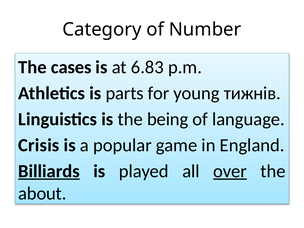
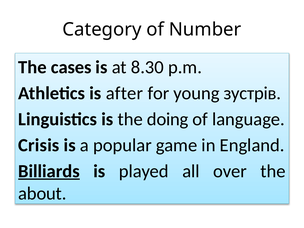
6.83: 6.83 -> 8.30 (147, 67)
parts: parts -> after (124, 93)
тижнів: тижнів -> зустрів (252, 93)
being: being -> doing (168, 119)
over underline: present -> none (230, 171)
